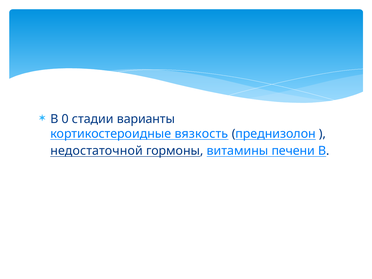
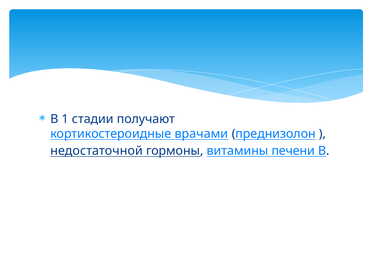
0: 0 -> 1 (65, 119)
варианты: варианты -> получают (146, 119)
вязкость: вязкость -> врачами (201, 134)
